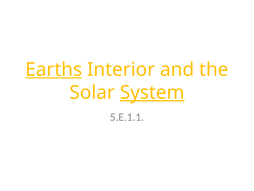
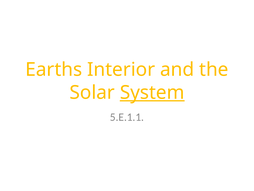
Earths underline: present -> none (54, 69)
